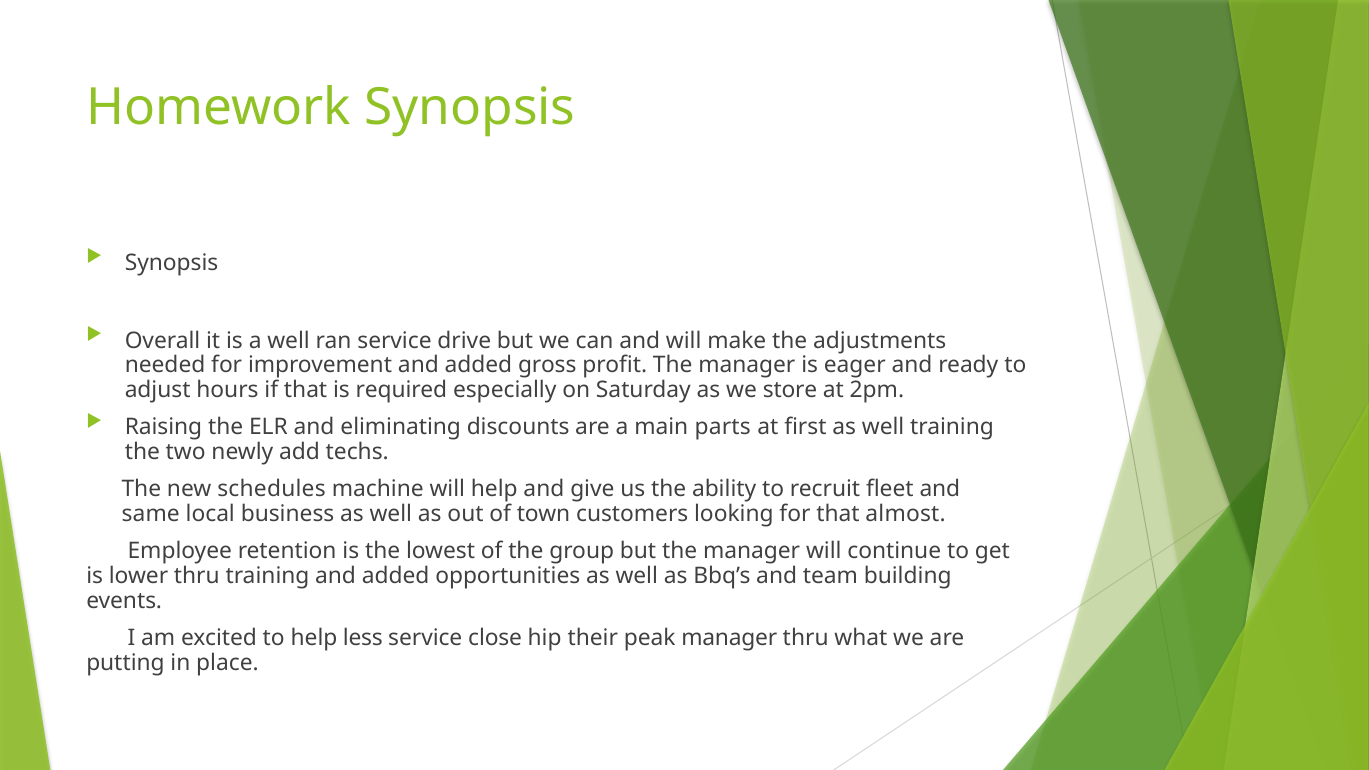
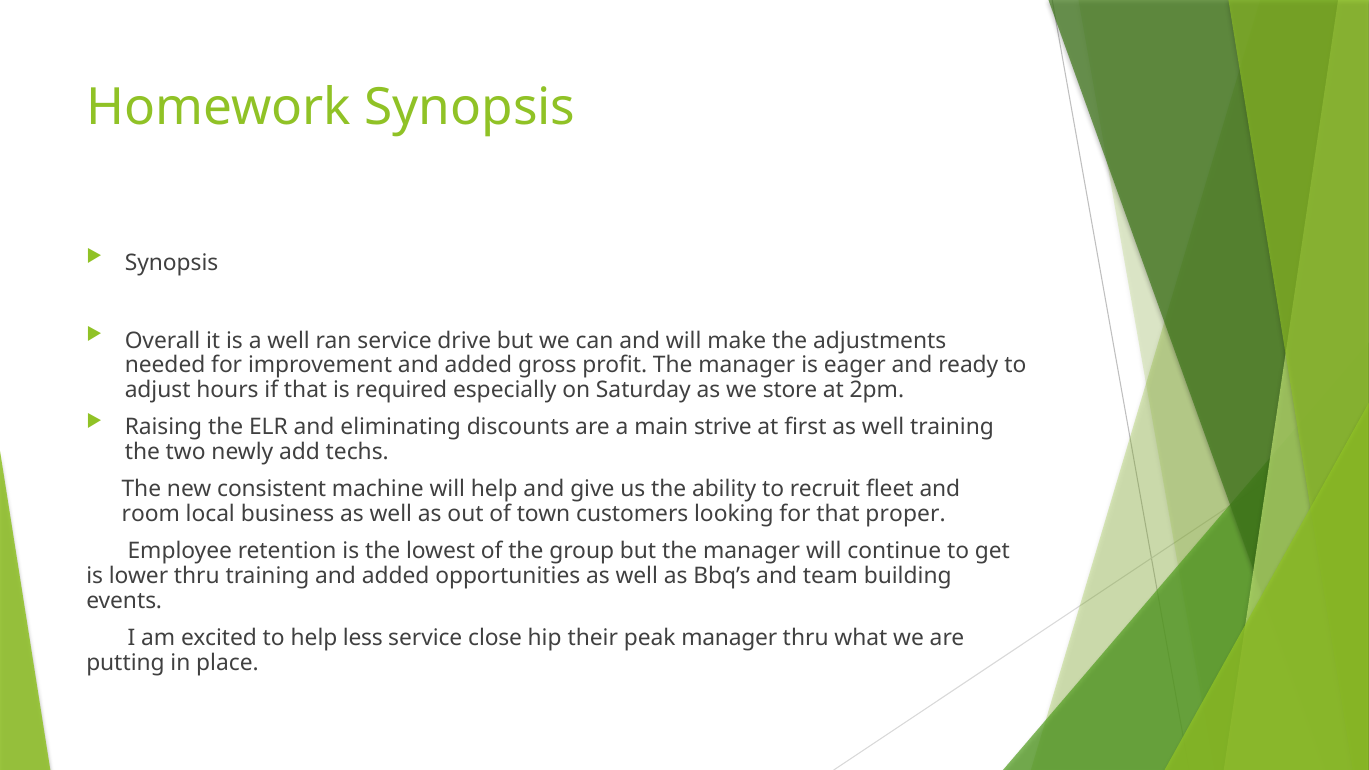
parts: parts -> strive (723, 427)
schedules: schedules -> consistent (272, 489)
same: same -> room (151, 514)
almost: almost -> proper (906, 514)
